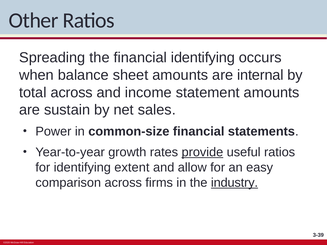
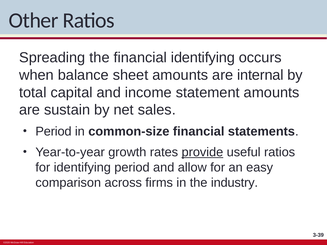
total across: across -> capital (72, 93)
Power: Power -> Period (53, 132)
identifying extent: extent -> period (132, 168)
industry underline: present -> none (234, 183)
